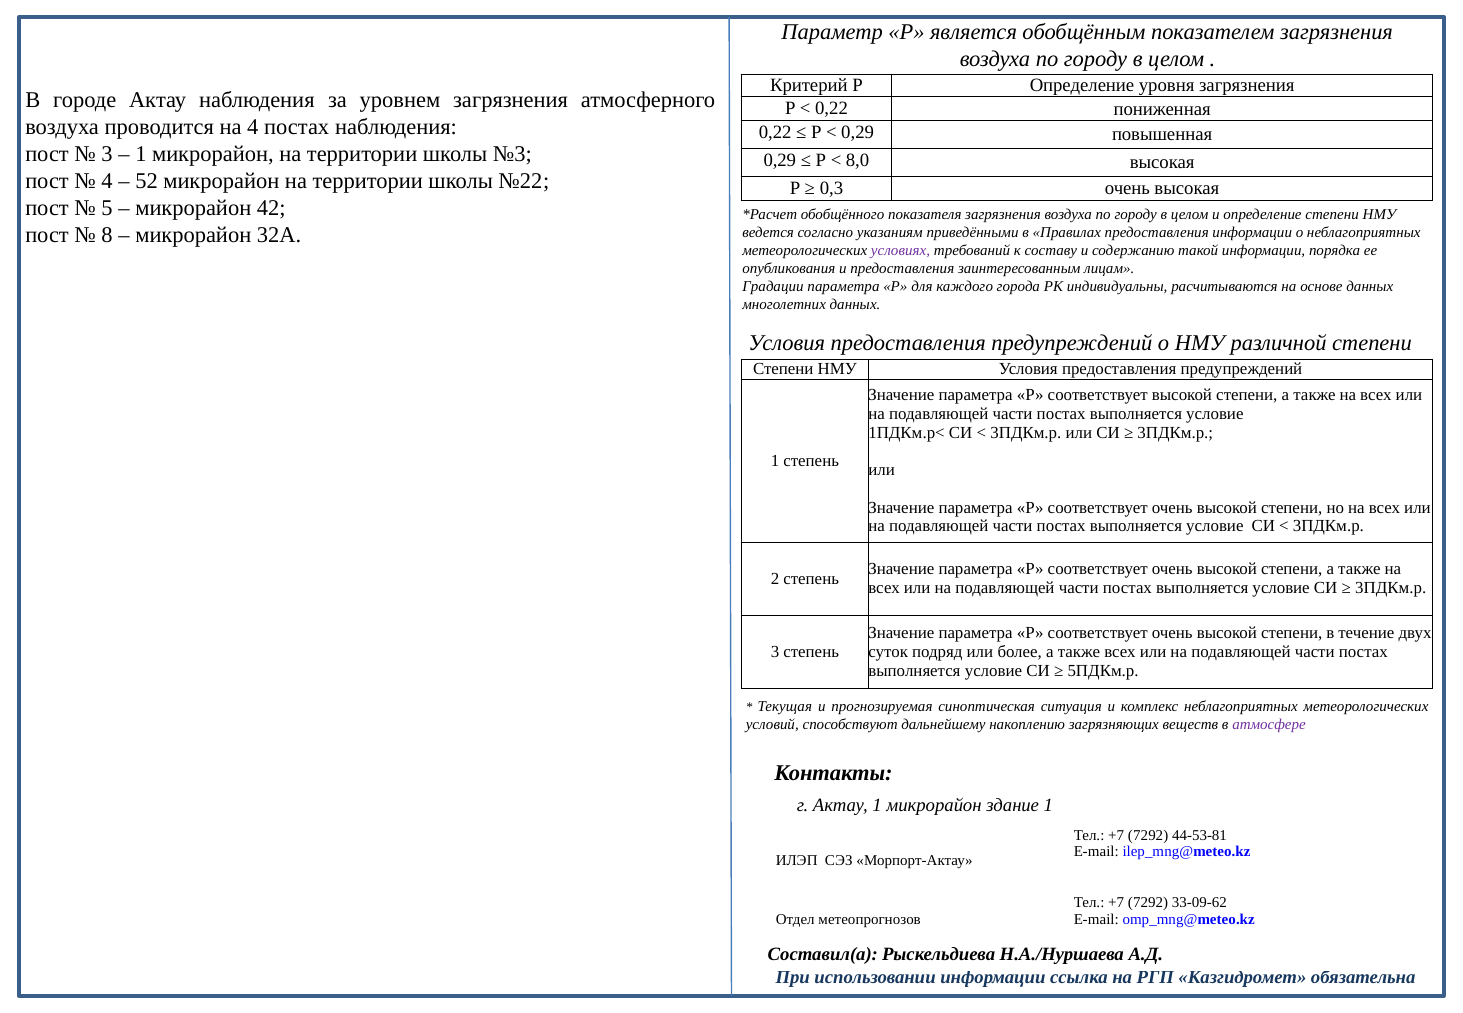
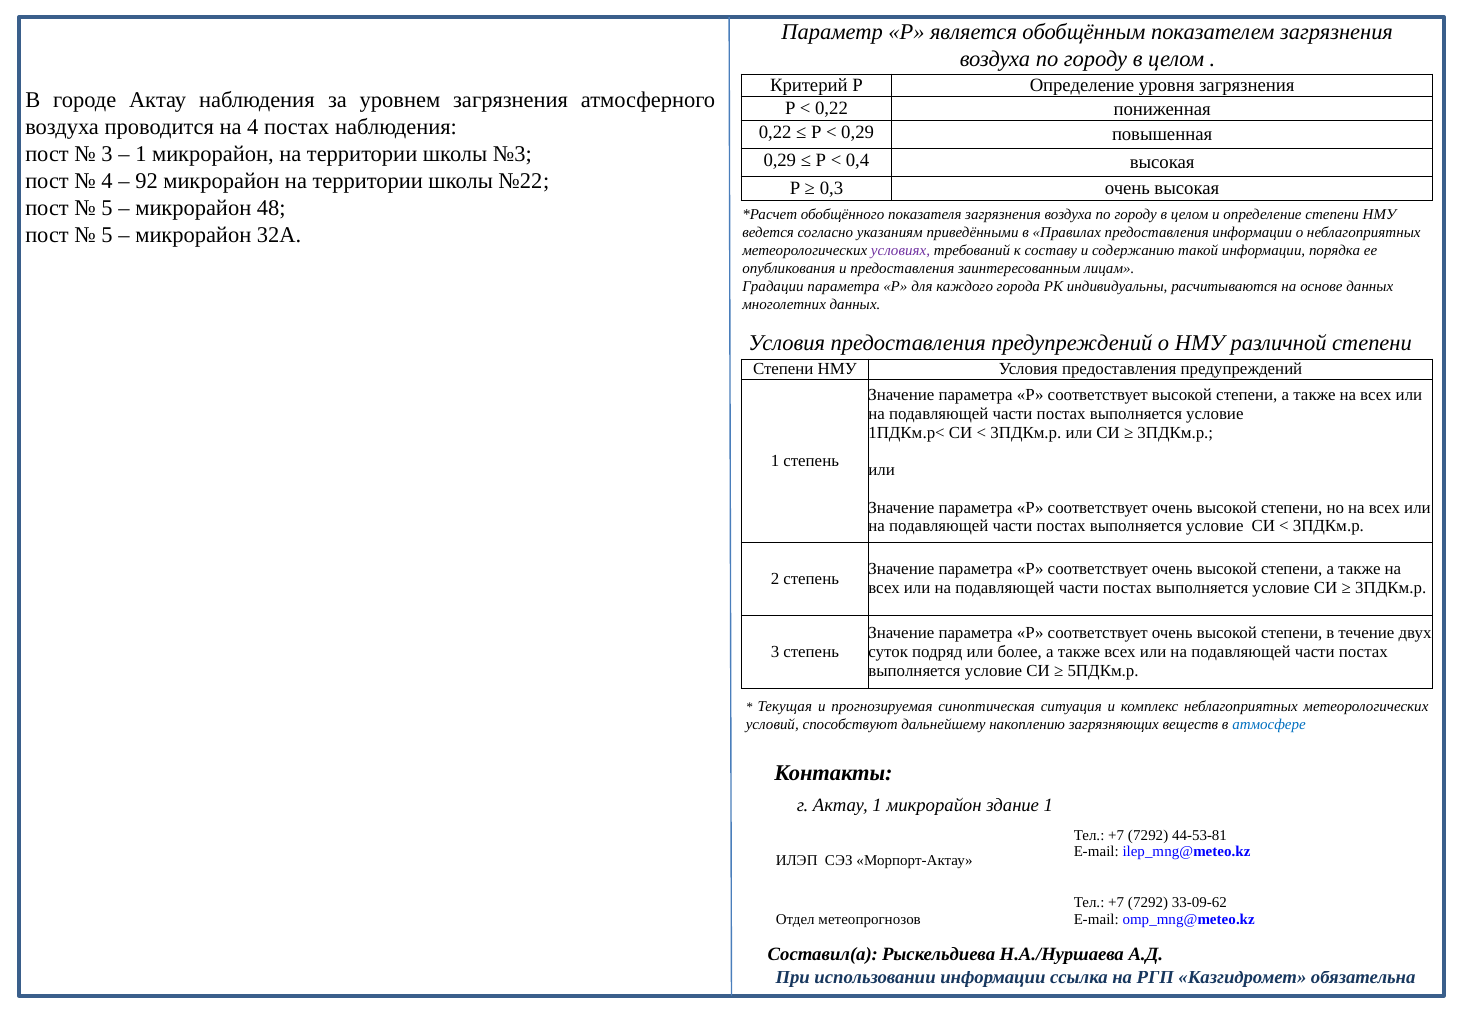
8,0: 8,0 -> 0,4 (858, 160)
52: 52 -> 92 (147, 181)
42: 42 -> 48 (271, 208)
8: 8 -> 5 (107, 235)
атмосфере colour: purple -> blue (1269, 724)
